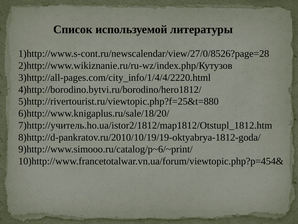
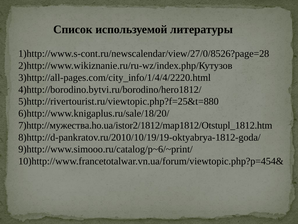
7)http://учитель.ho.ua/istor2/1812/map1812/Otstupl_1812.htm: 7)http://учитель.ho.ua/istor2/1812/map1812/Otstupl_1812.htm -> 7)http://мужества.ho.ua/istor2/1812/map1812/Otstupl_1812.htm (145, 125)
